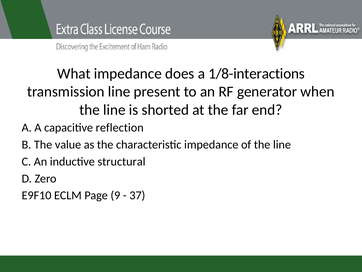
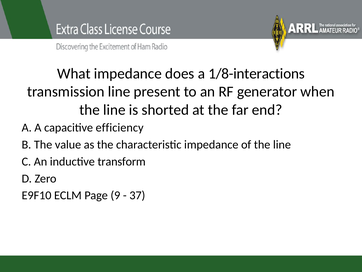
reflection: reflection -> efficiency (120, 128)
structural: structural -> transform (122, 161)
